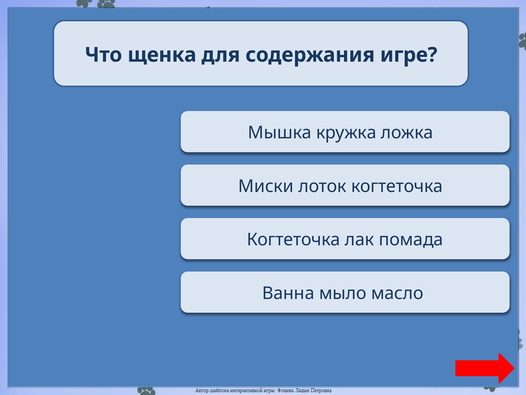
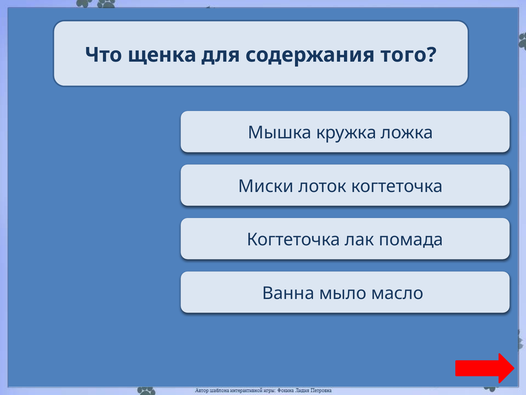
игре: игре -> того (408, 55)
